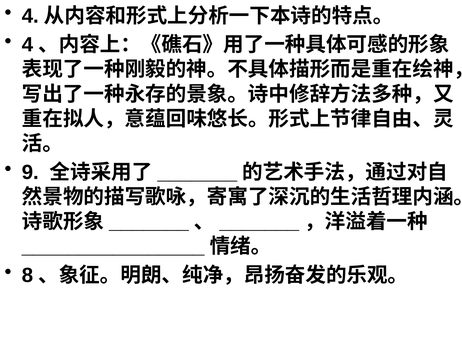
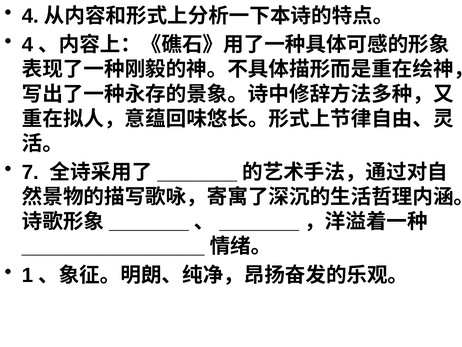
9: 9 -> 7 (30, 172)
8: 8 -> 1 (28, 275)
